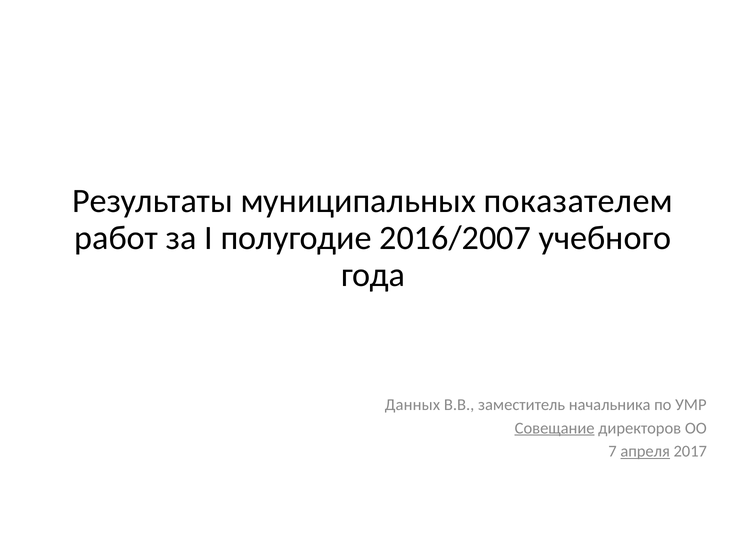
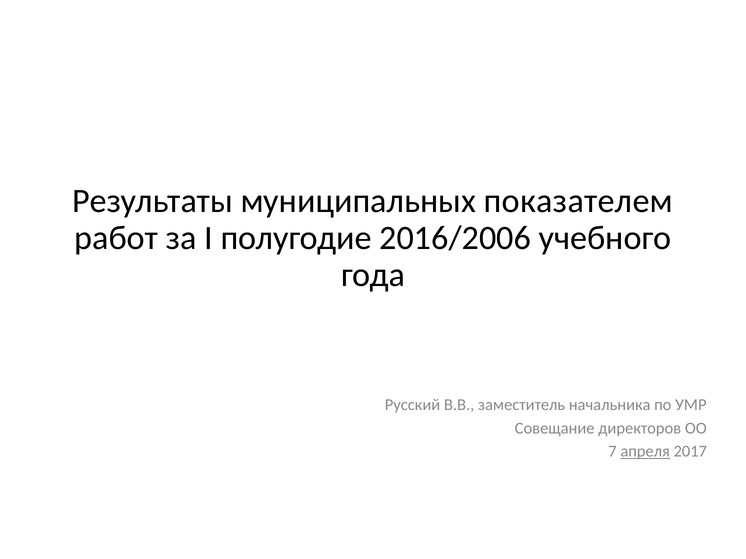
2016/2007: 2016/2007 -> 2016/2006 (455, 238)
Данных: Данных -> Русский (413, 405)
Совещание underline: present -> none (555, 428)
